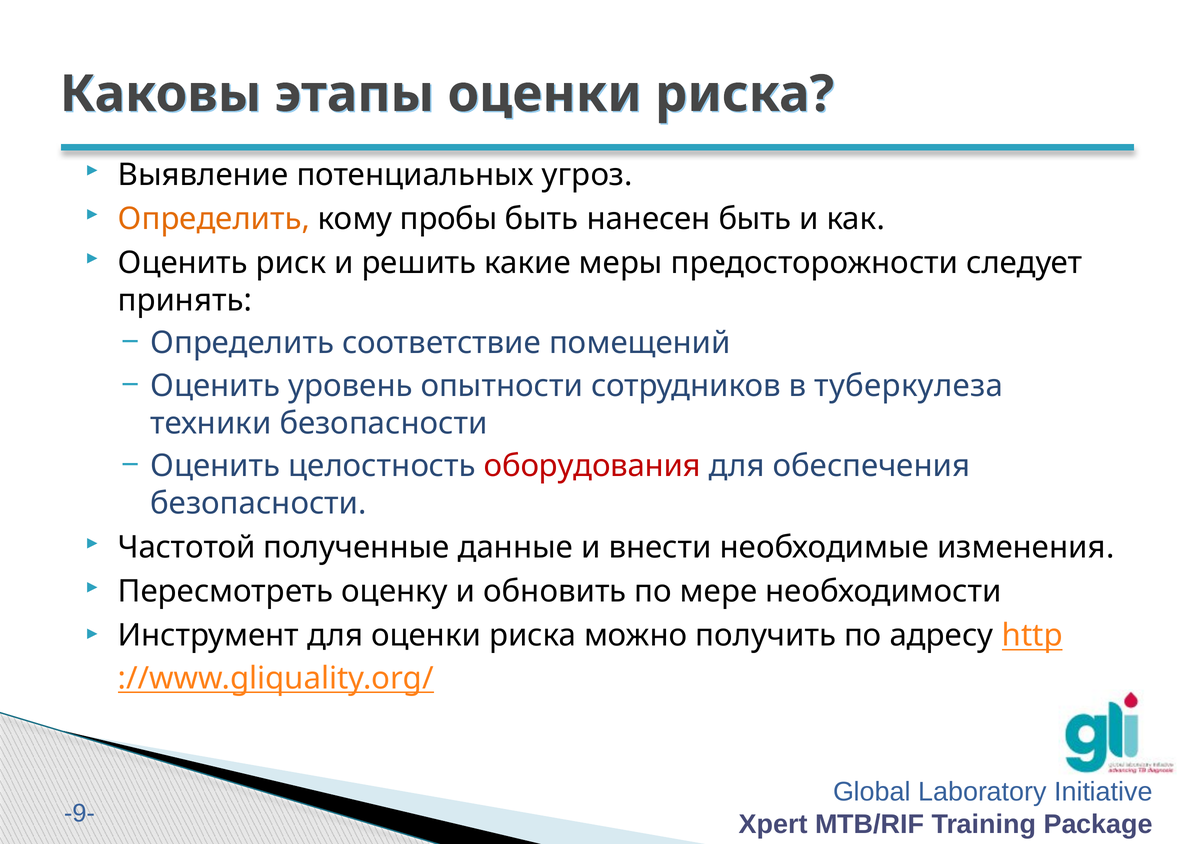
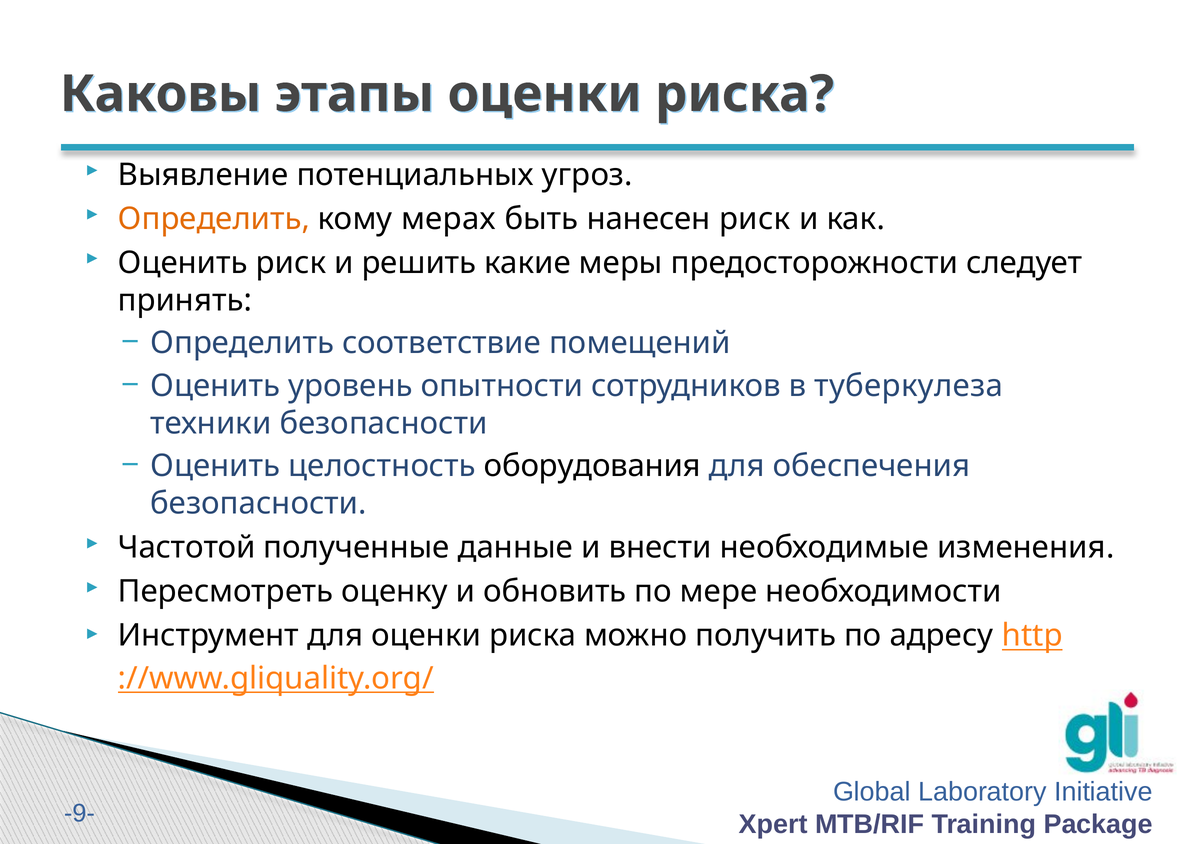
пробы: пробы -> мерах (448, 219)
нанесен быть: быть -> риск (755, 219)
оборудования colour: red -> black (592, 466)
